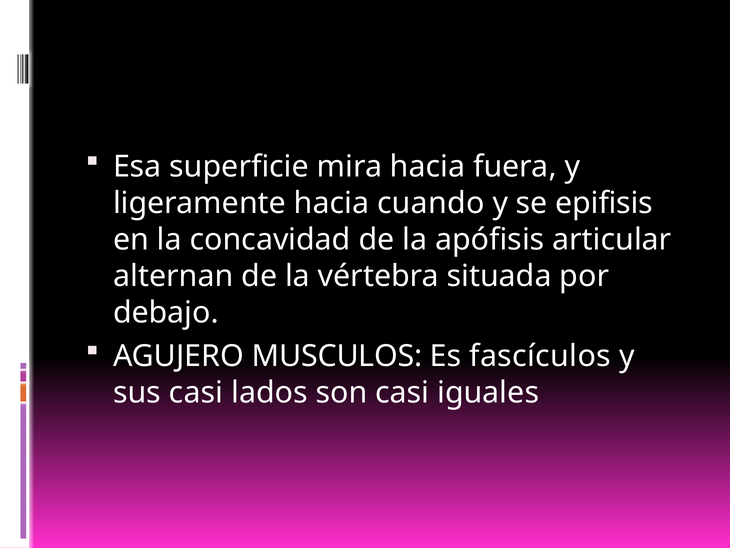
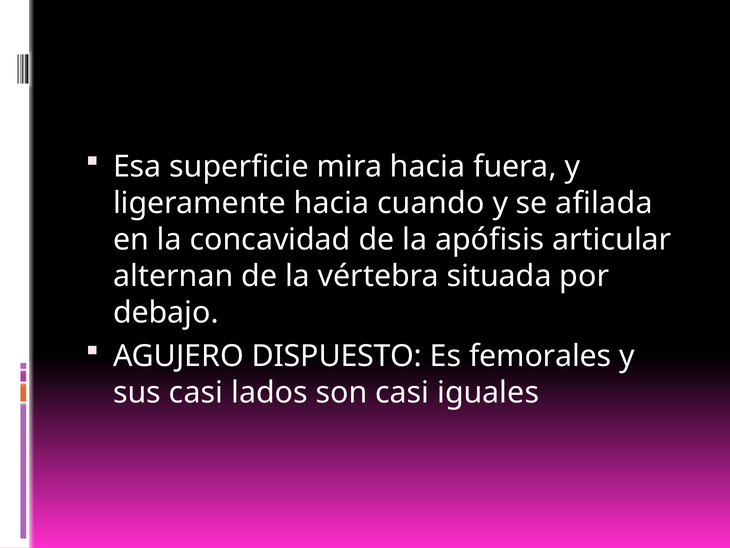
epifisis: epifisis -> afilada (604, 203)
MUSCULOS: MUSCULOS -> DISPUESTO (337, 356)
fascículos: fascículos -> femorales (540, 356)
